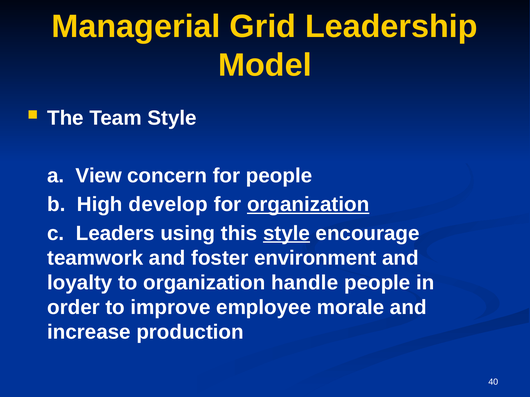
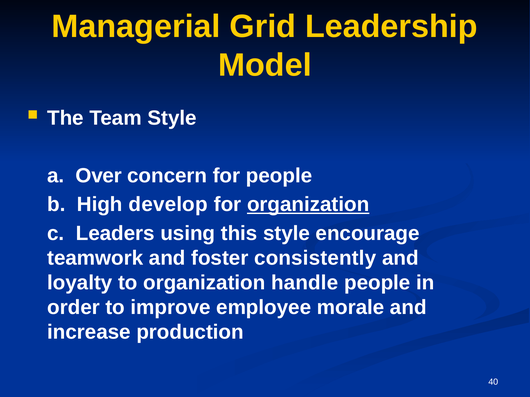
View: View -> Over (99, 176)
style underline: present -> none (287, 234)
environment: environment -> consistently (315, 258)
